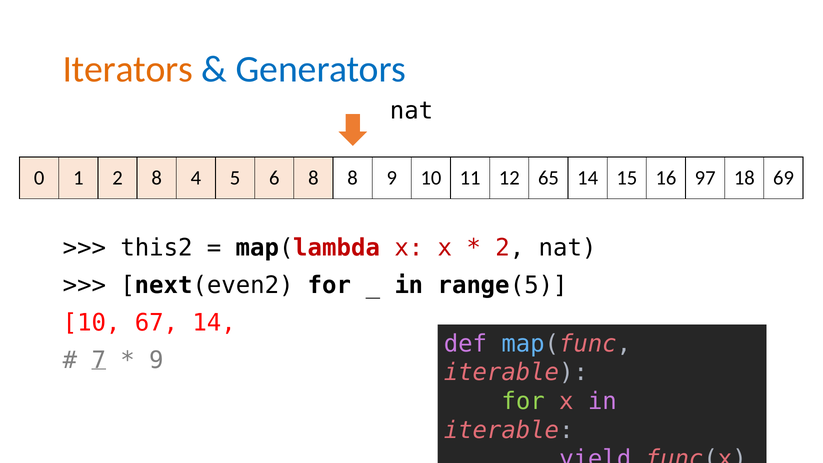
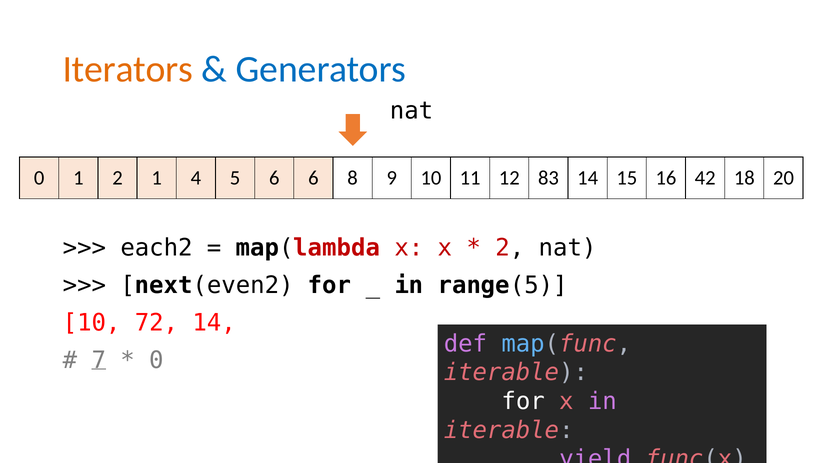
2 8: 8 -> 1 (157, 178)
6 8: 8 -> 6 (313, 178)
65: 65 -> 83 (548, 178)
97: 97 -> 42 (705, 178)
69: 69 -> 20 (784, 178)
this2: this2 -> each2 (156, 248)
67: 67 -> 72 (156, 323)
9: 9 -> 0 (156, 360)
for colour: light green -> white (523, 401)
